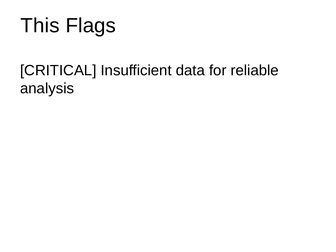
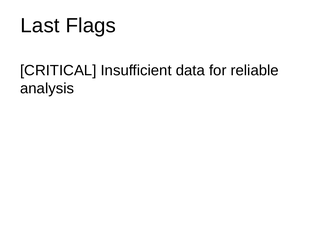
This: This -> Last (40, 26)
